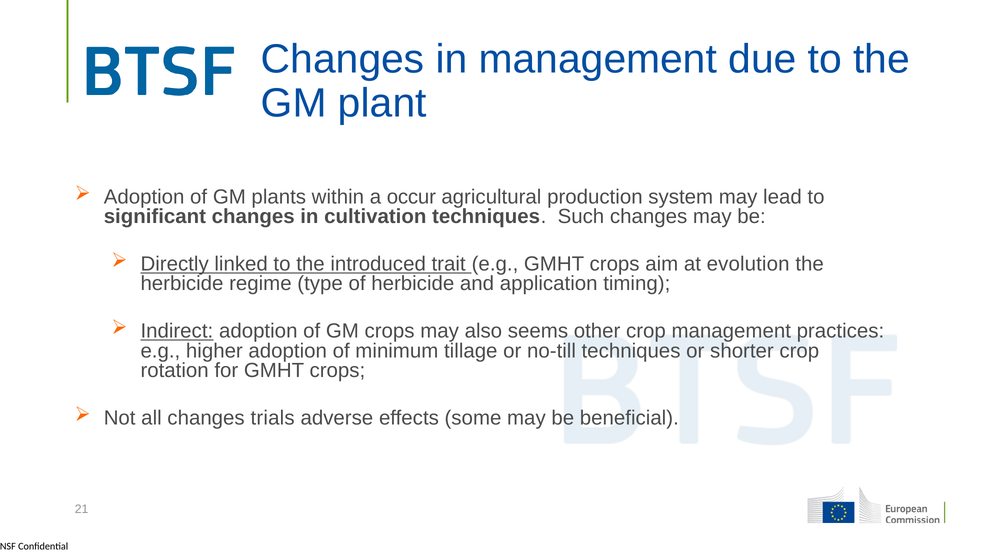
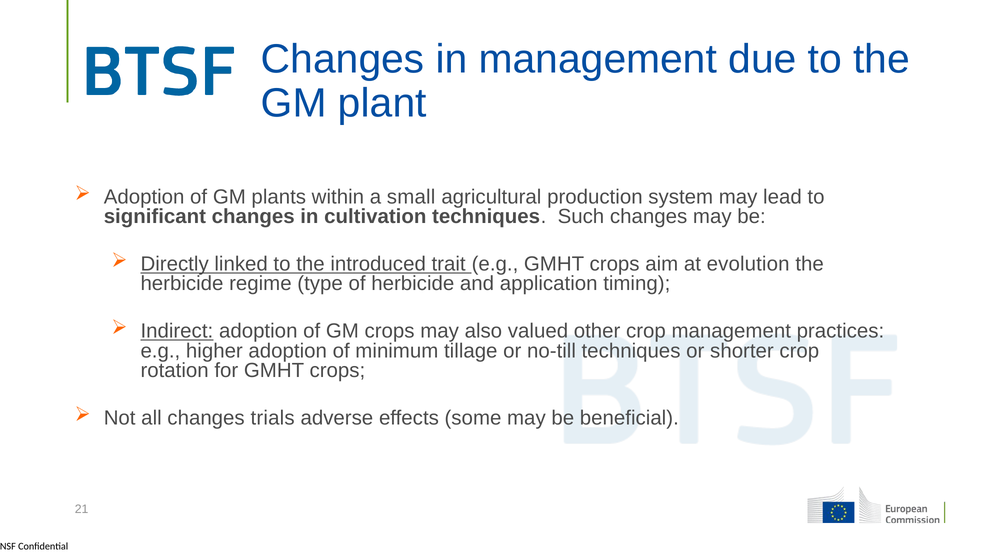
occur: occur -> small (411, 197)
seems: seems -> valued (538, 331)
